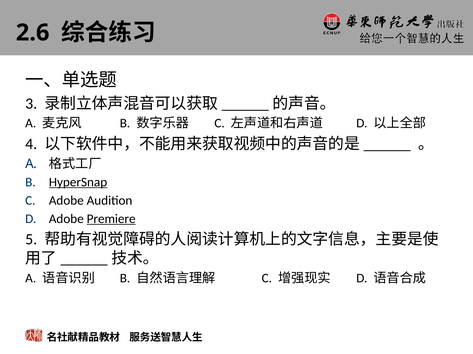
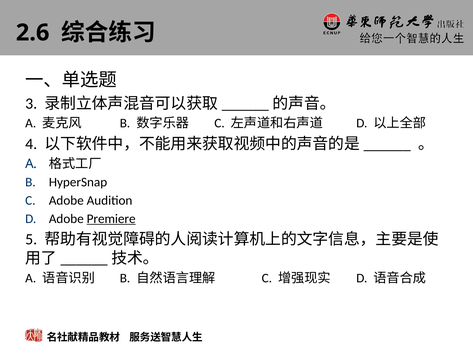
HyperSnap underline: present -> none (78, 182)
